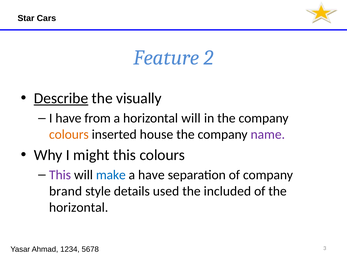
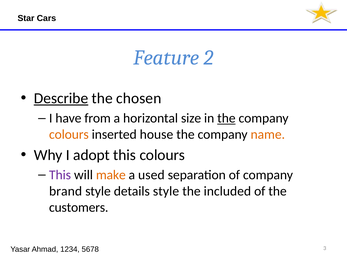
visually: visually -> chosen (139, 98)
horizontal will: will -> size (191, 118)
the underline: none -> present (226, 118)
name colour: purple -> orange (268, 135)
might: might -> adopt (91, 155)
make colour: blue -> orange (111, 175)
a have: have -> used (151, 175)
details used: used -> style (166, 191)
horizontal: horizontal -> customers (79, 208)
